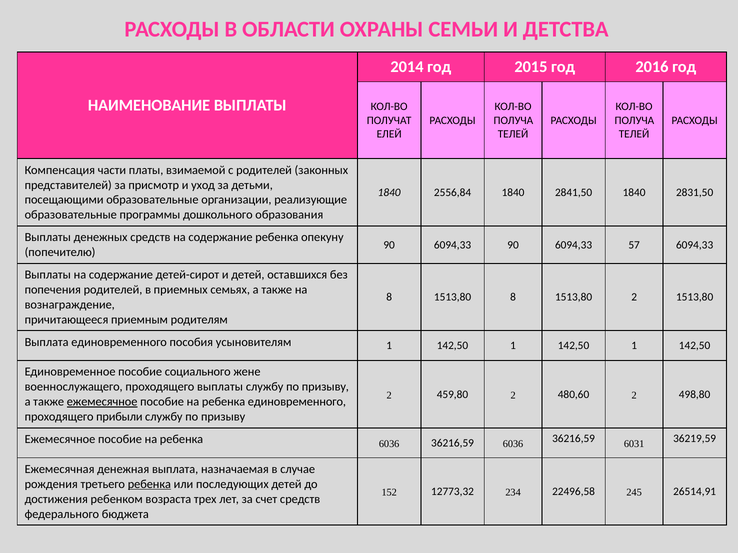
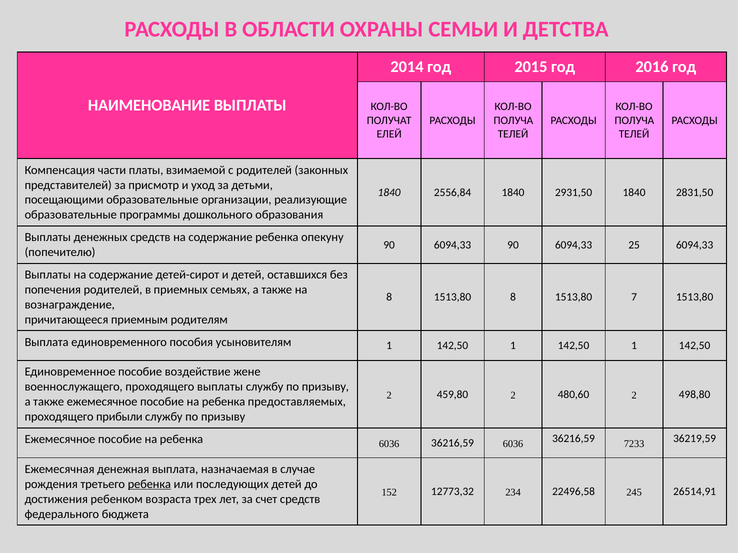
2841,50: 2841,50 -> 2931,50 (574, 193)
57: 57 -> 25 (634, 245)
1513,80 2: 2 -> 7 (634, 297)
социального: социального -> воздействие (198, 372)
ежемесячное underline: present -> none (102, 402)
ребенка единовременного: единовременного -> предоставляемых (297, 402)
6031: 6031 -> 7233 (634, 444)
